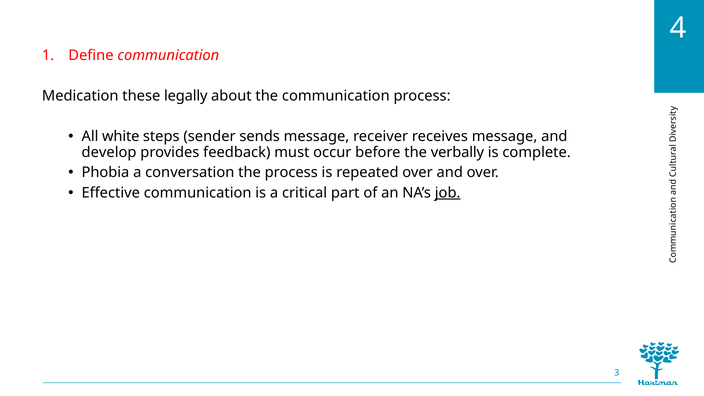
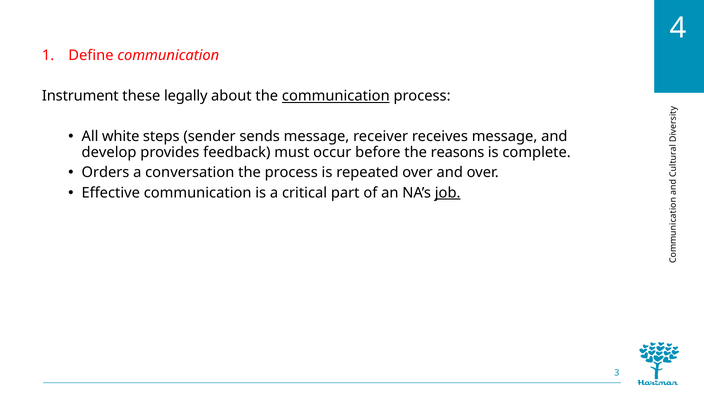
Medication: Medication -> Instrument (80, 96)
communication underline: none -> present (336, 96)
verbally: verbally -> reasons (457, 152)
Phobia: Phobia -> Orders (105, 173)
